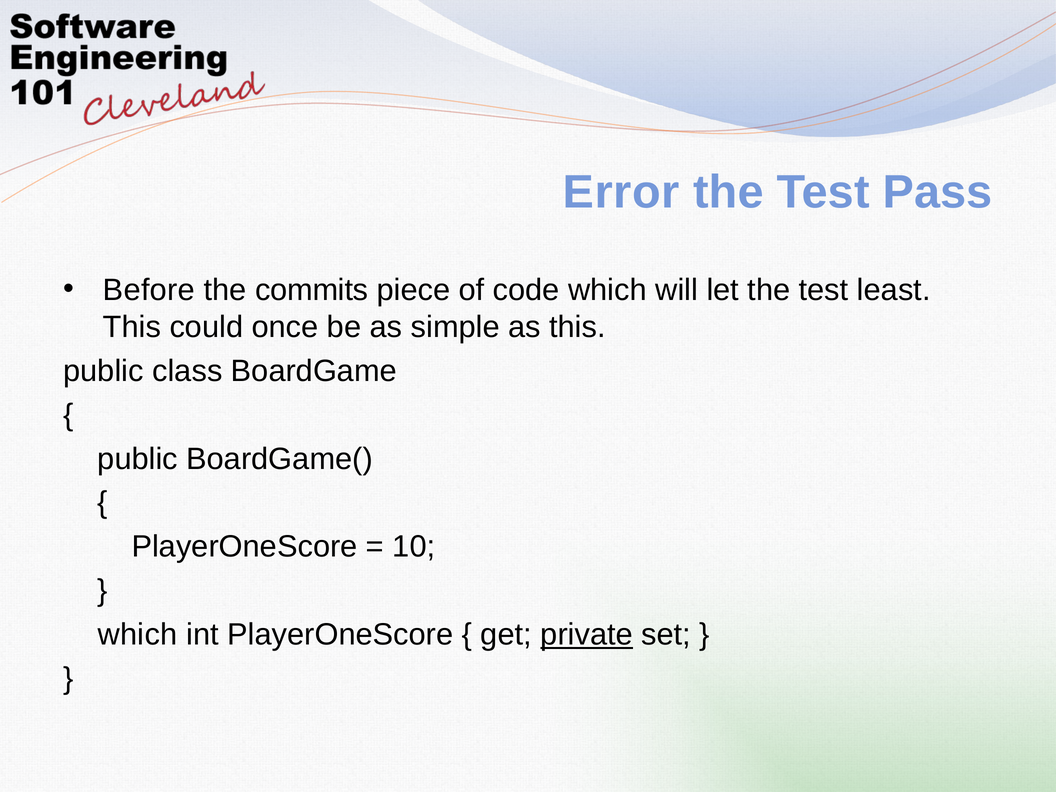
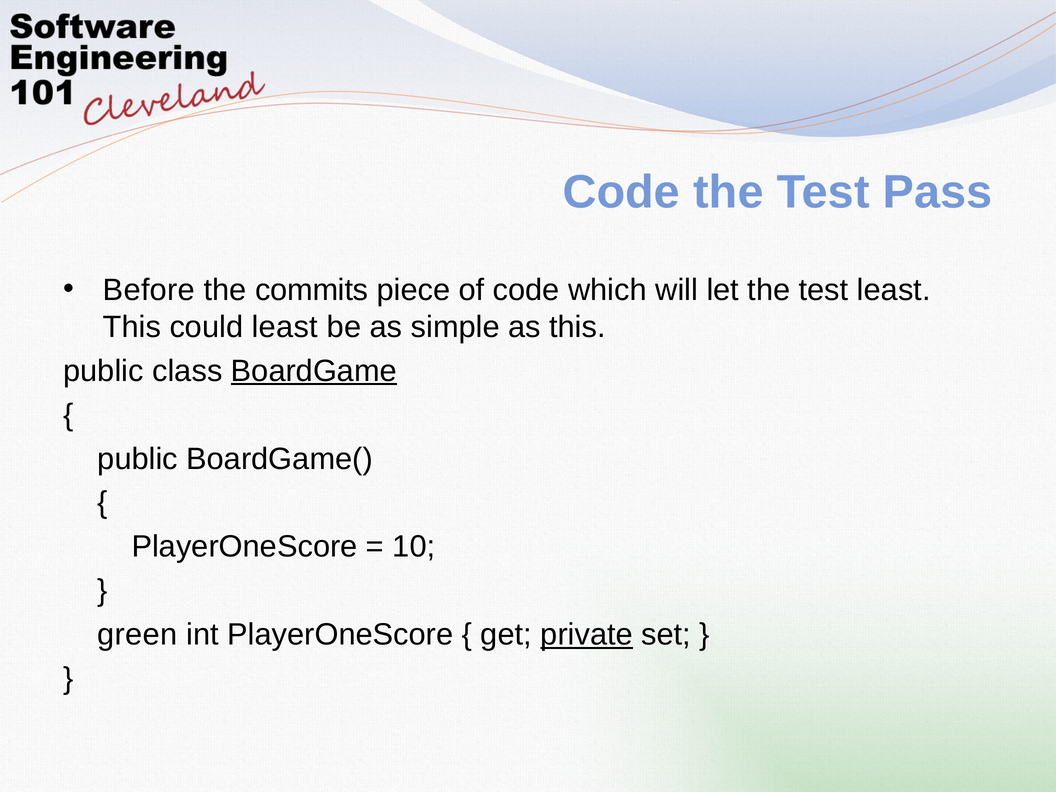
Error: Error -> Code (621, 192)
could once: once -> least (285, 327)
BoardGame underline: none -> present (314, 371)
which: which -> green (137, 635)
